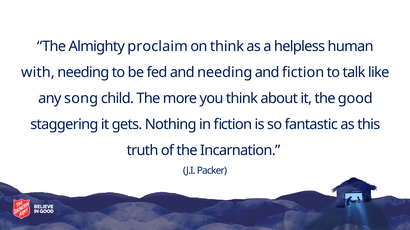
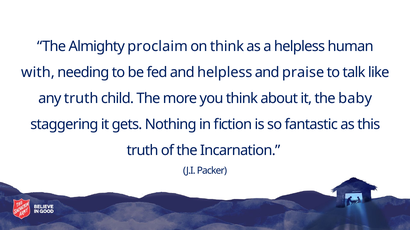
and needing: needing -> helpless (225, 73)
and fiction: fiction -> praise (303, 73)
any song: song -> truth (81, 99)
good: good -> baby (355, 99)
